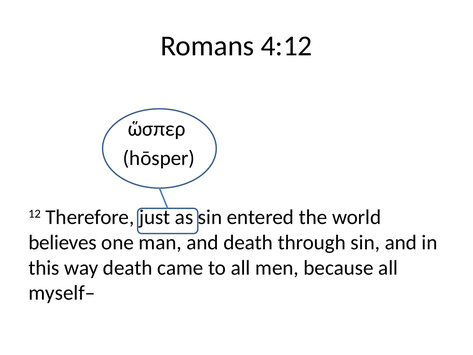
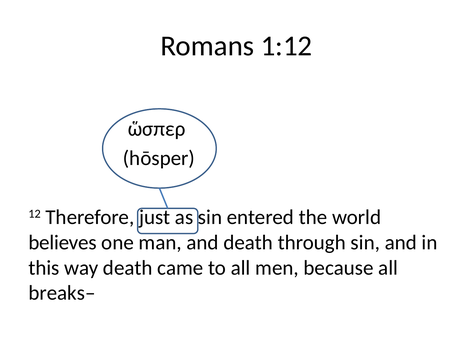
4:12: 4:12 -> 1:12 (286, 46)
myself–: myself– -> breaks– (62, 293)
